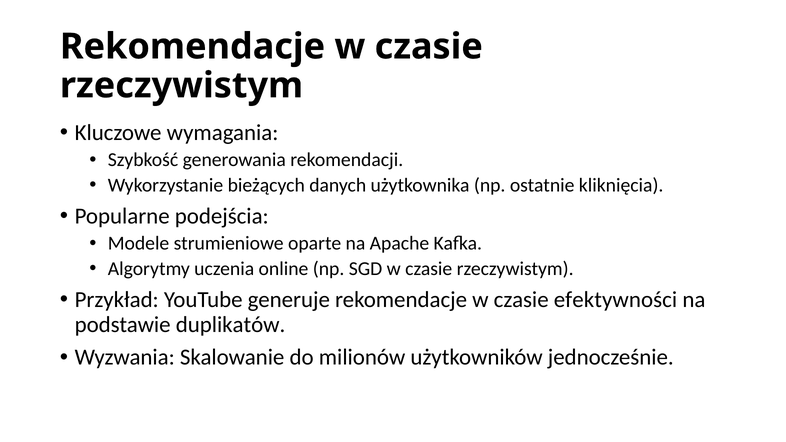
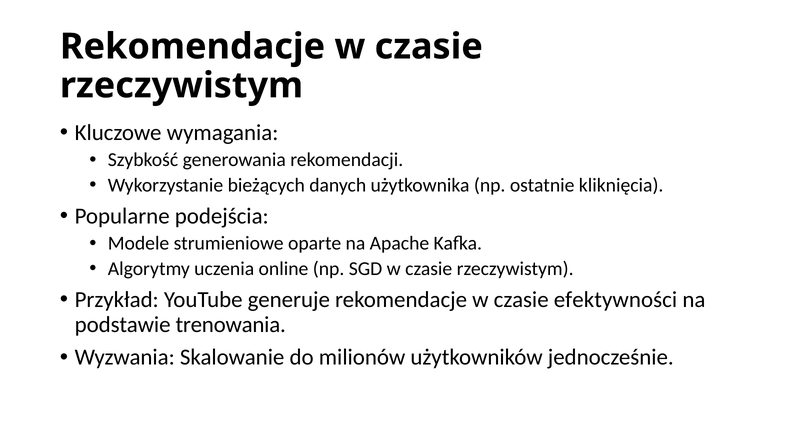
duplikatów: duplikatów -> trenowania (231, 325)
